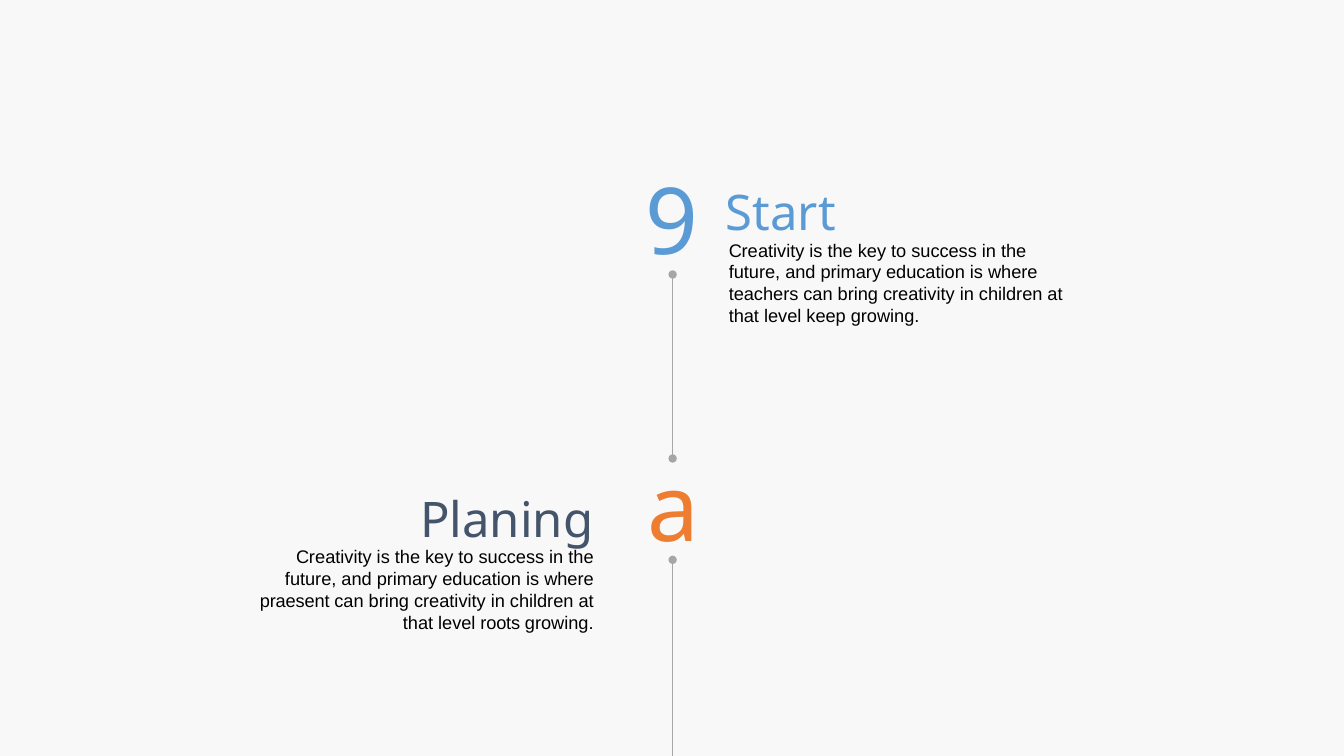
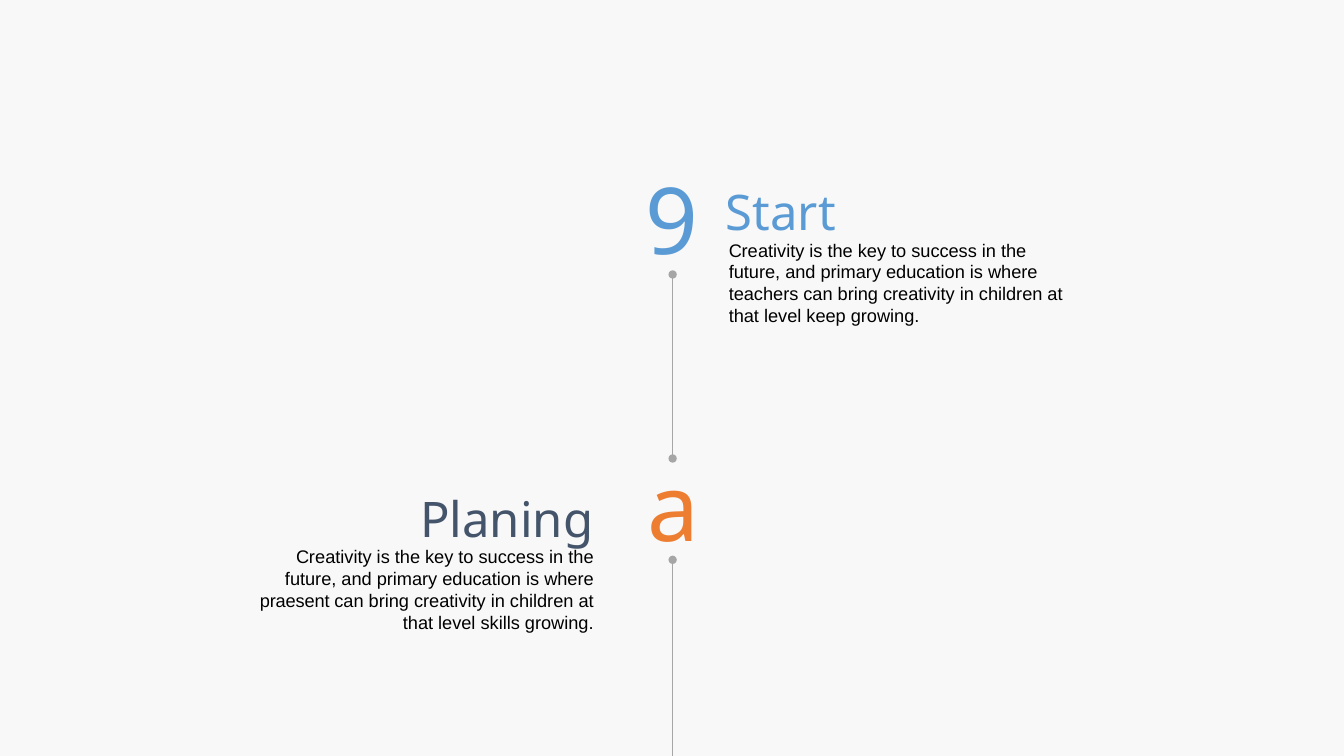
roots: roots -> skills (500, 623)
